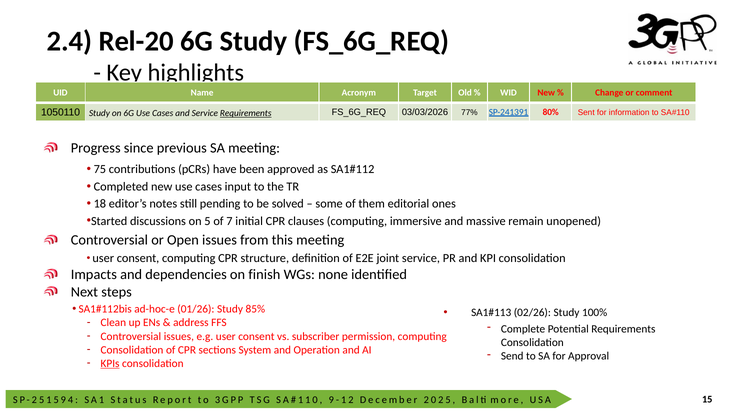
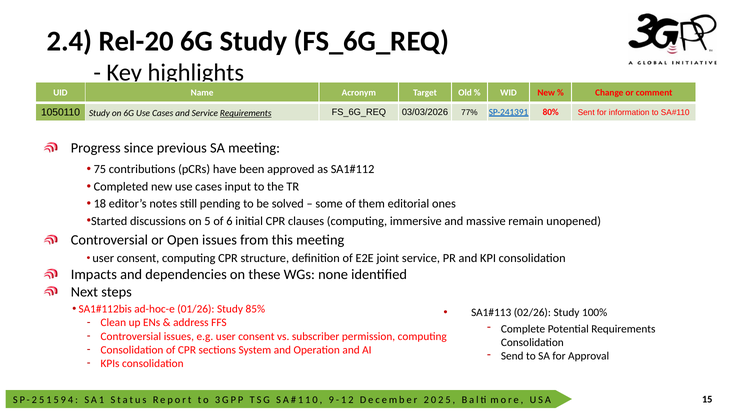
7: 7 -> 6 (229, 221)
finish: finish -> these (264, 275)
KPIs underline: present -> none (110, 363)
